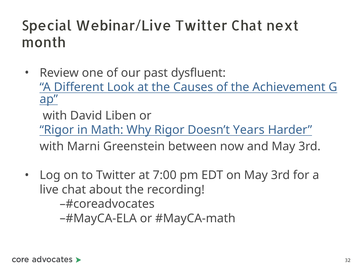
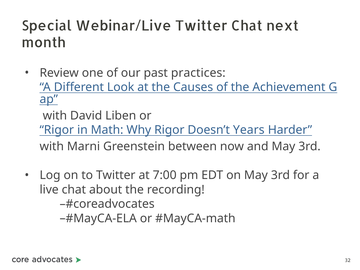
dysfluent: dysfluent -> practices (198, 73)
